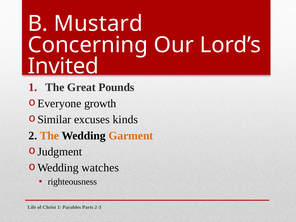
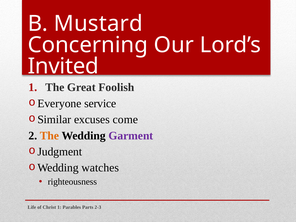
Pounds: Pounds -> Foolish (116, 87)
growth: growth -> service (100, 103)
kinds: kinds -> come (125, 120)
Garment colour: orange -> purple (131, 136)
